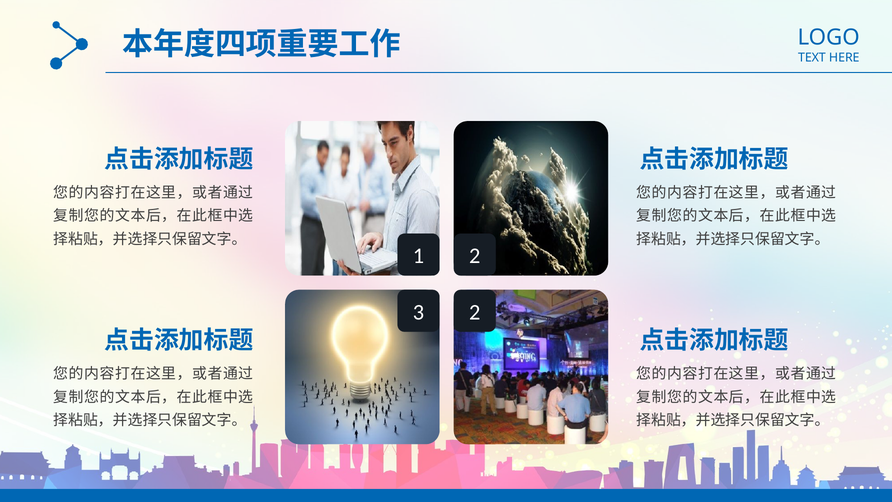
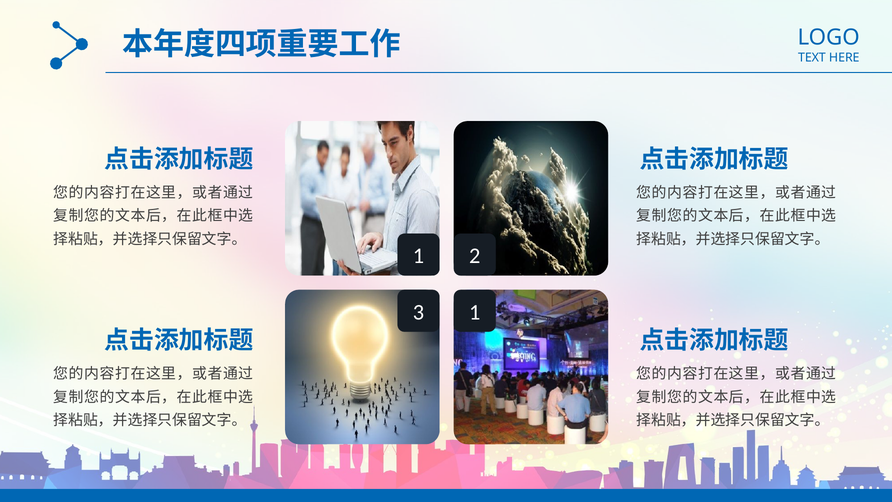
3 2: 2 -> 1 (475, 312)
